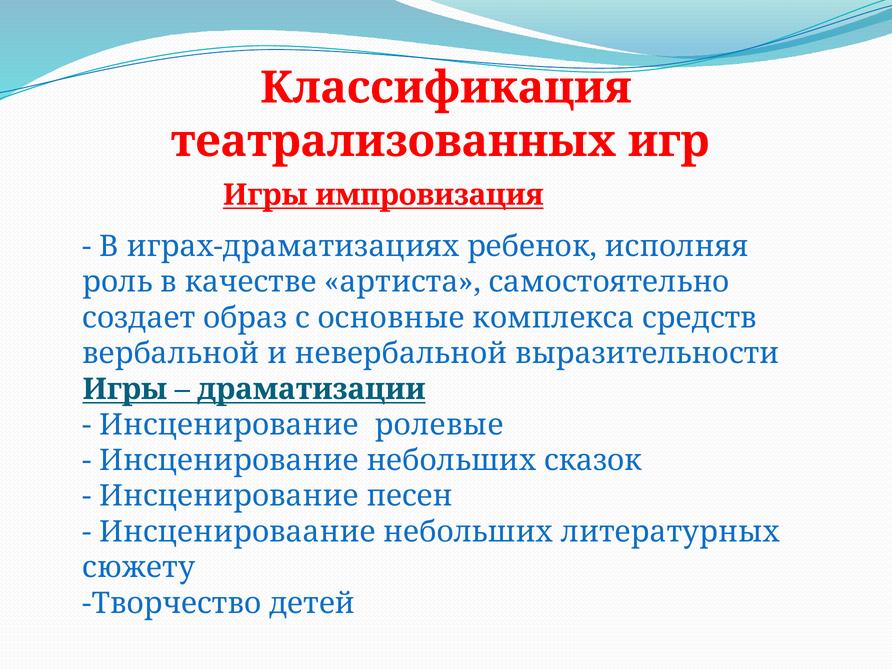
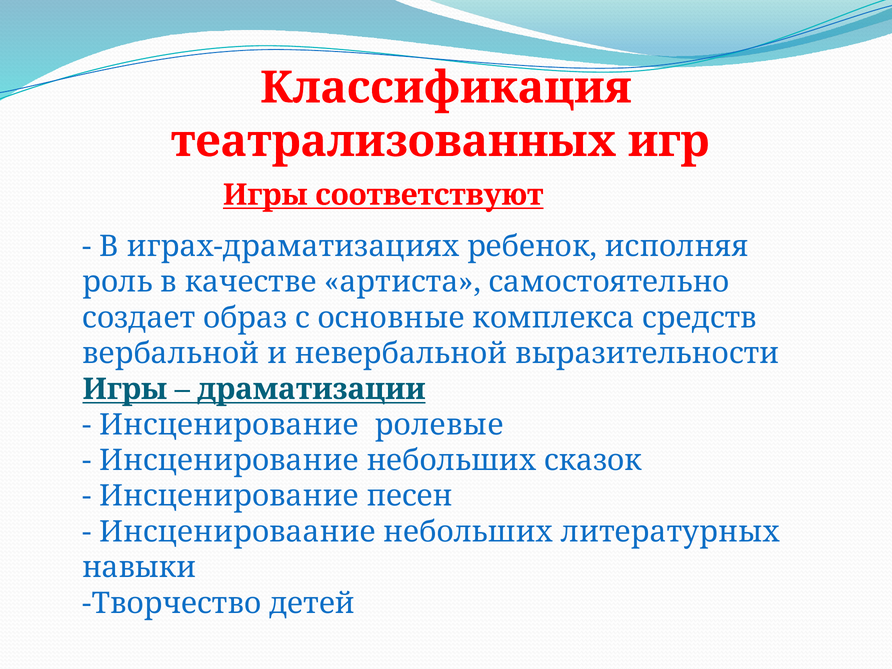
импровизация: импровизация -> соответствуют (429, 195)
сюжету: сюжету -> навыки (139, 568)
